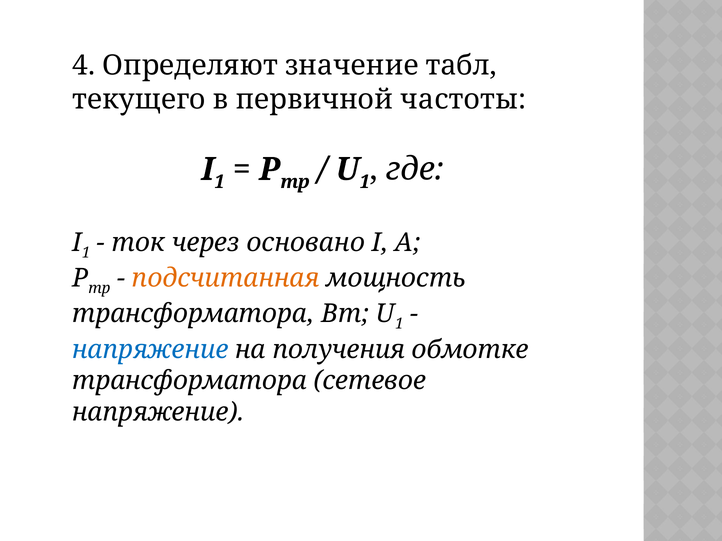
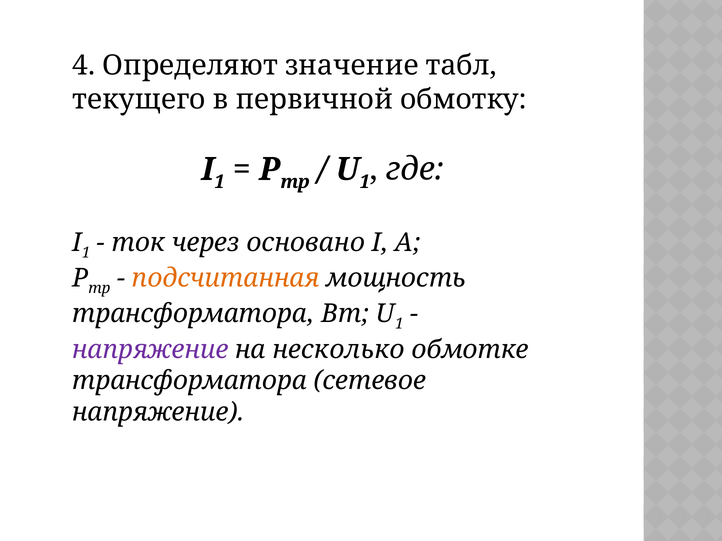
частоты: частоты -> обмотку (464, 99)
напряжение colour: blue -> purple (150, 350)
получения: получения -> несколько (339, 350)
